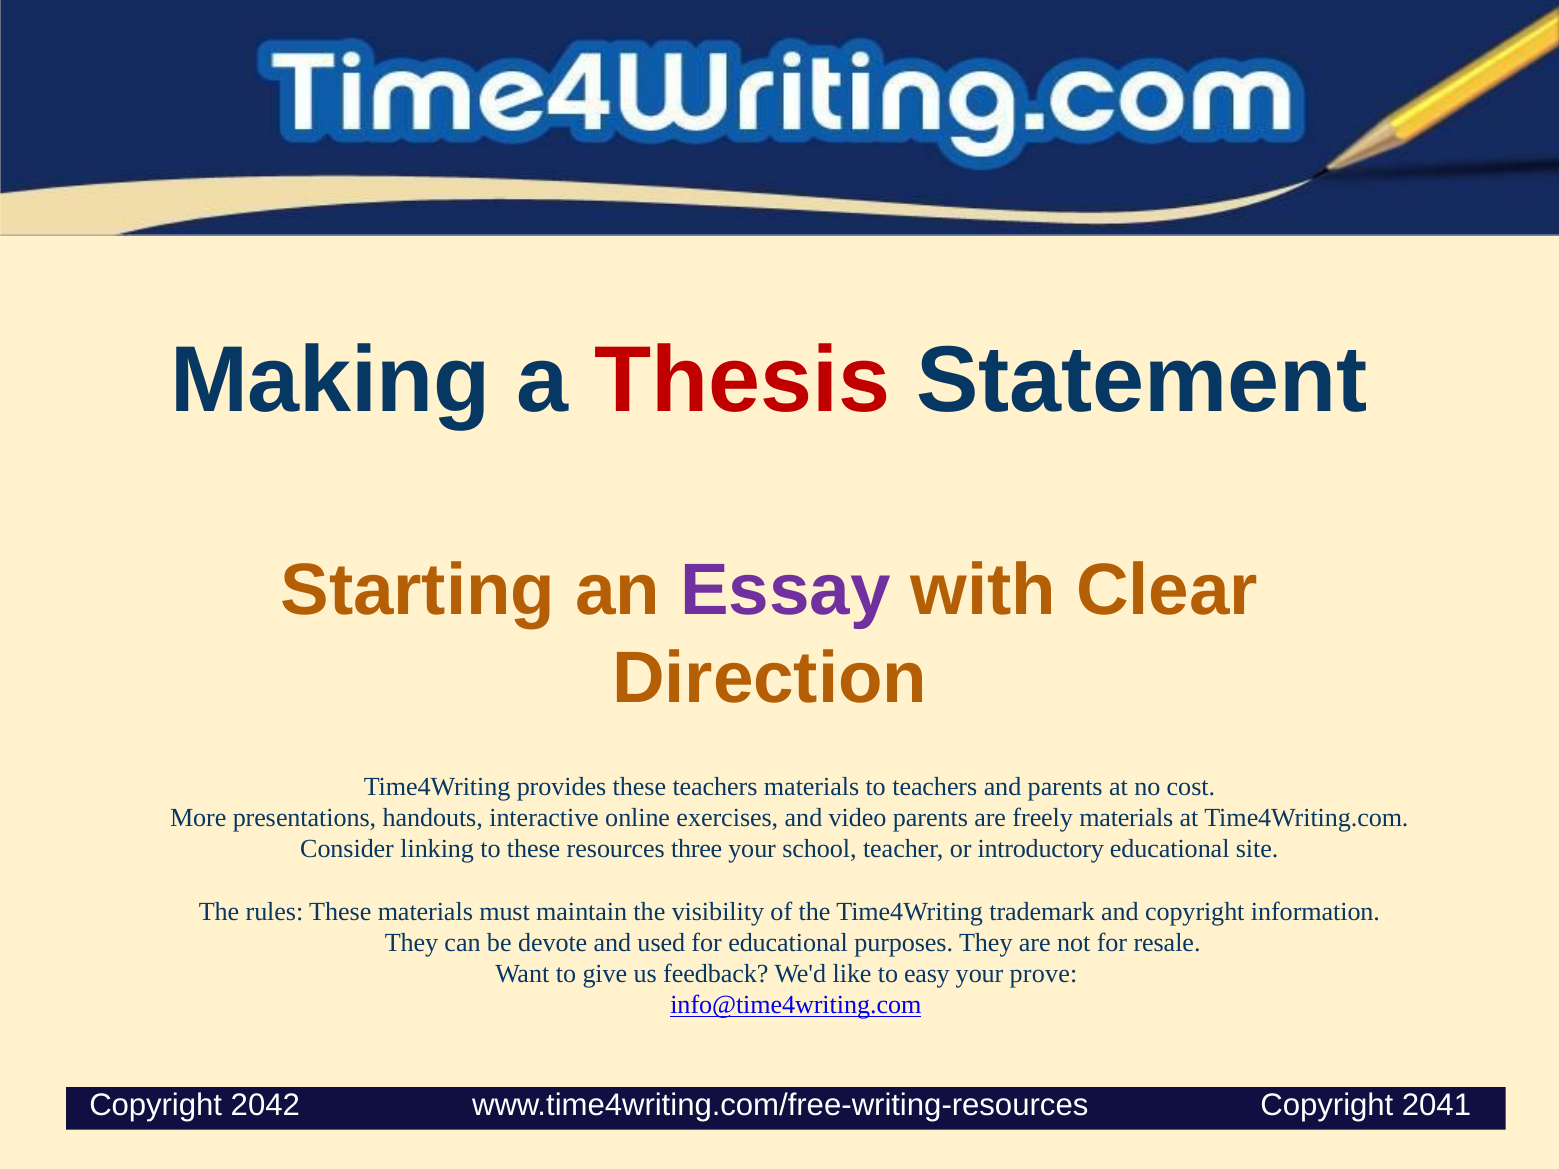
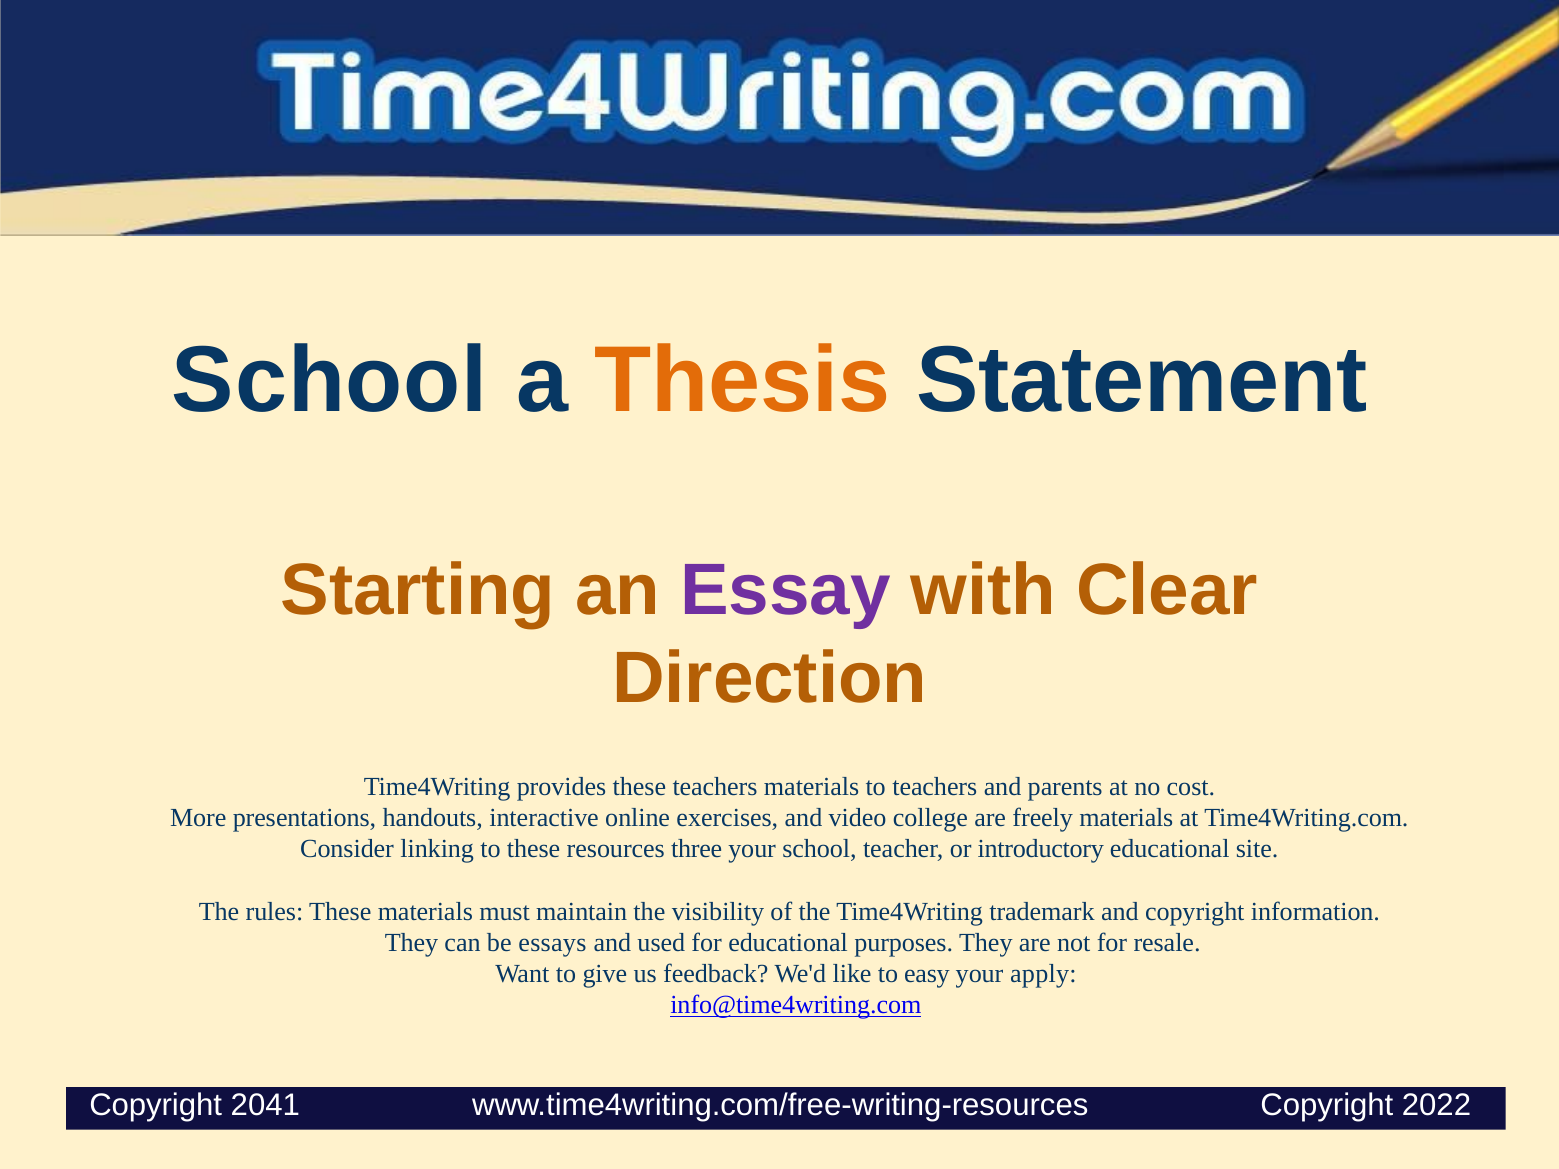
Making: Making -> School (330, 380)
Thesis colour: red -> orange (742, 380)
video parents: parents -> college (930, 818)
devote: devote -> essays (552, 943)
prove: prove -> apply (1043, 974)
2042: 2042 -> 2041 (265, 1106)
2041: 2041 -> 2022 (1436, 1106)
